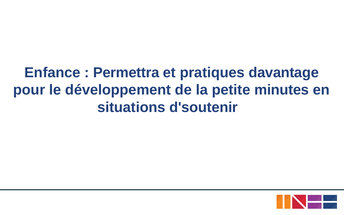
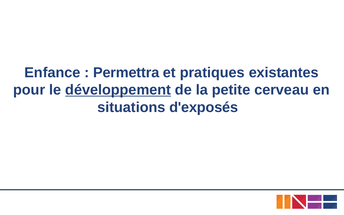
davantage: davantage -> existantes (284, 73)
développement underline: none -> present (118, 90)
minutes: minutes -> cerveau (282, 90)
d'soutenir: d'soutenir -> d'exposés (204, 107)
